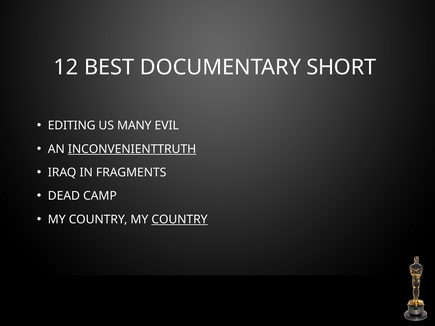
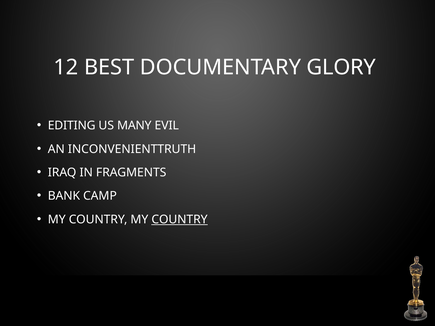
SHORT: SHORT -> GLORY (341, 67)
INCONVENIENTTRUTH underline: present -> none (132, 149)
DEAD: DEAD -> BANK (64, 196)
